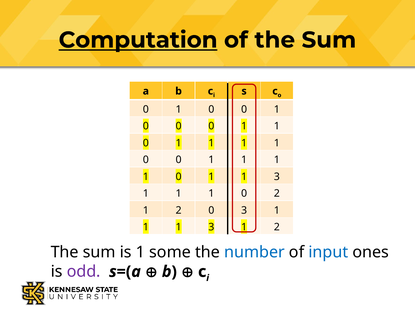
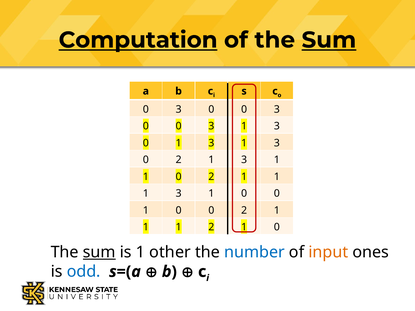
Sum underline: none -> present (329, 40)
1: 1 -> 3 (179, 110)
1: 1 -> 3 (277, 110)
0: 0 -> 3 (211, 126)
1: 1 -> 3 (277, 126)
1: 1 -> 3 (211, 143)
1: 1 -> 3 (277, 143)
0: 0 -> 2 (179, 160)
1: 1 -> 3 (244, 160)
1: 1 -> 2 (211, 177)
3: 3 -> 1 (277, 177)
1: 1 -> 3 (179, 194)
2: 2 -> 0 (277, 194)
2: 2 -> 0 (179, 210)
3: 3 -> 2 (244, 210)
3: 3 -> 2 (211, 227)
2: 2 -> 0 (277, 227)
sum underline: none -> present (99, 252)
some: some -> other (170, 252)
input colour: blue -> orange (328, 252)
odd colour: purple -> blue (84, 272)
